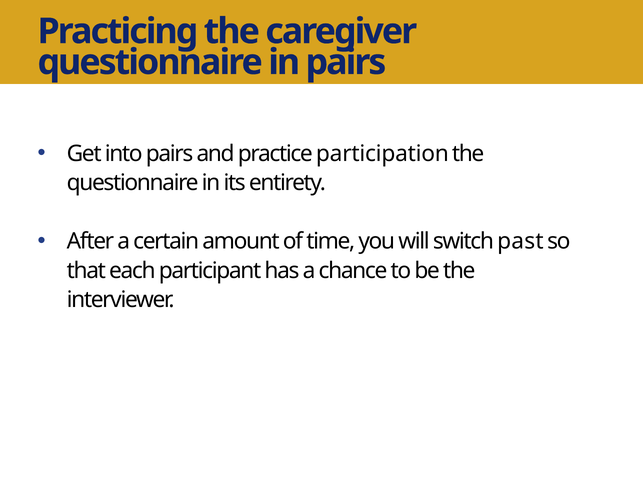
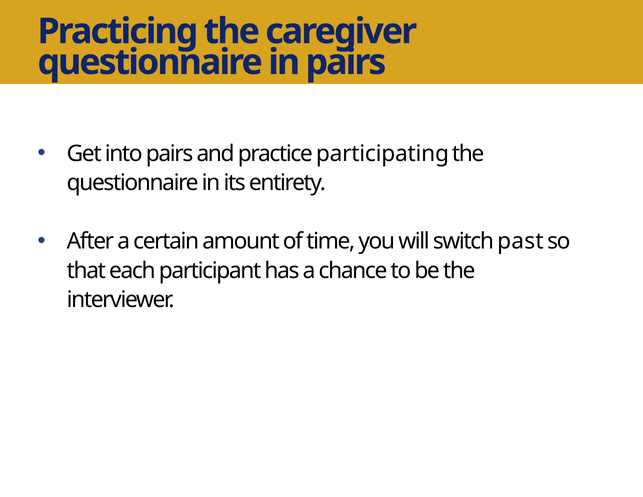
participation: participation -> participating (382, 154)
